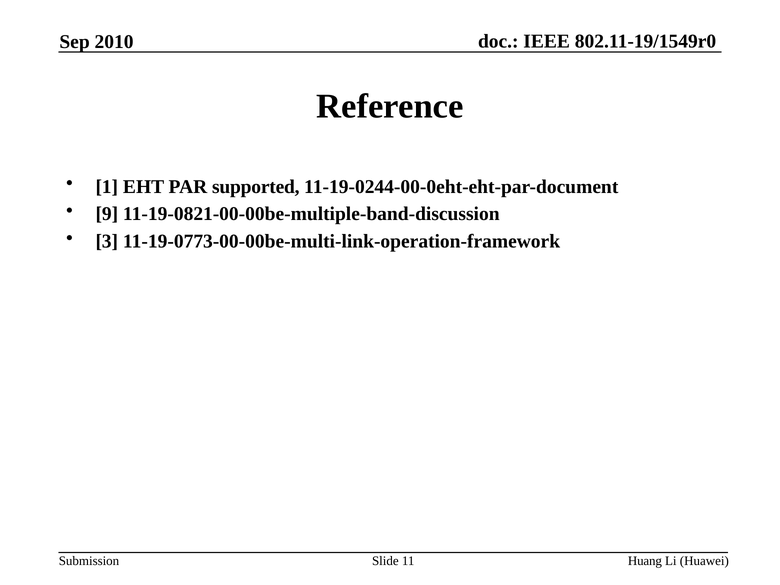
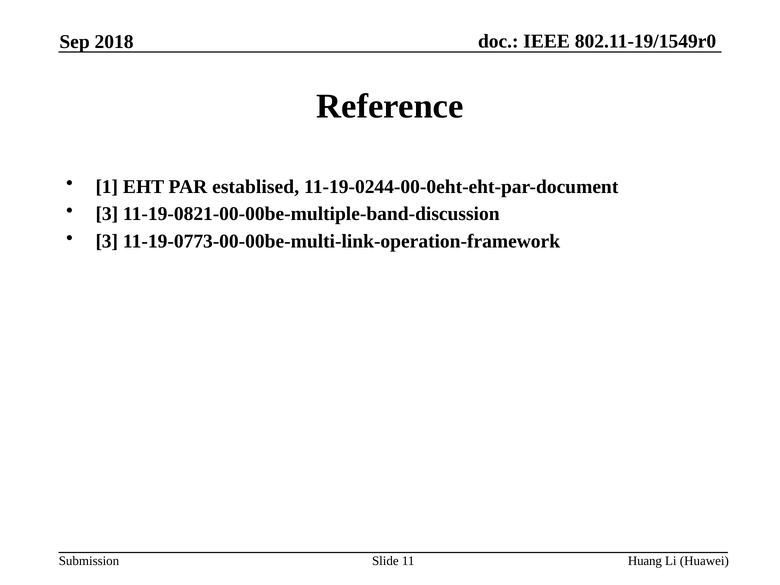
2010: 2010 -> 2018 (114, 42)
supported: supported -> establised (256, 187)
9: 9 -> 3 (107, 214)
